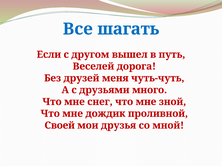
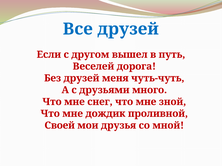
Все шагать: шагать -> друзей (128, 29)
